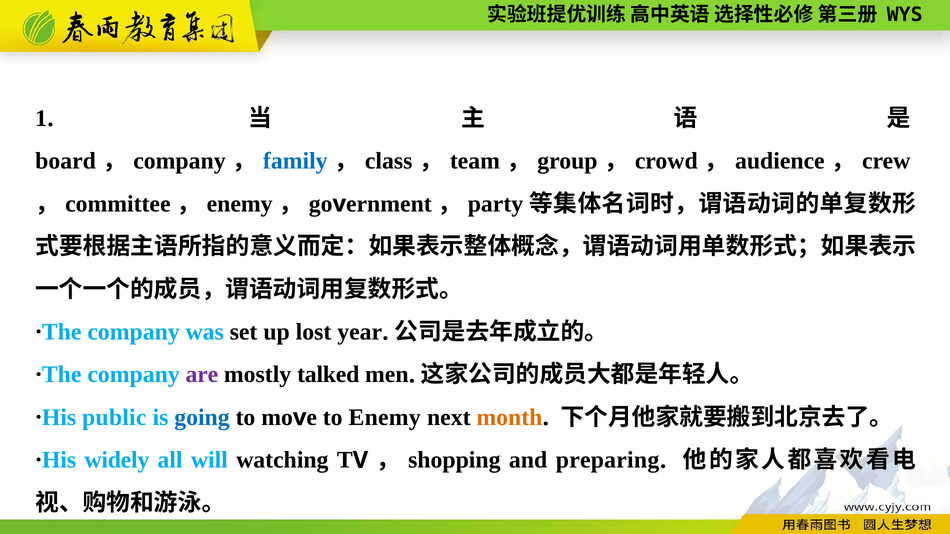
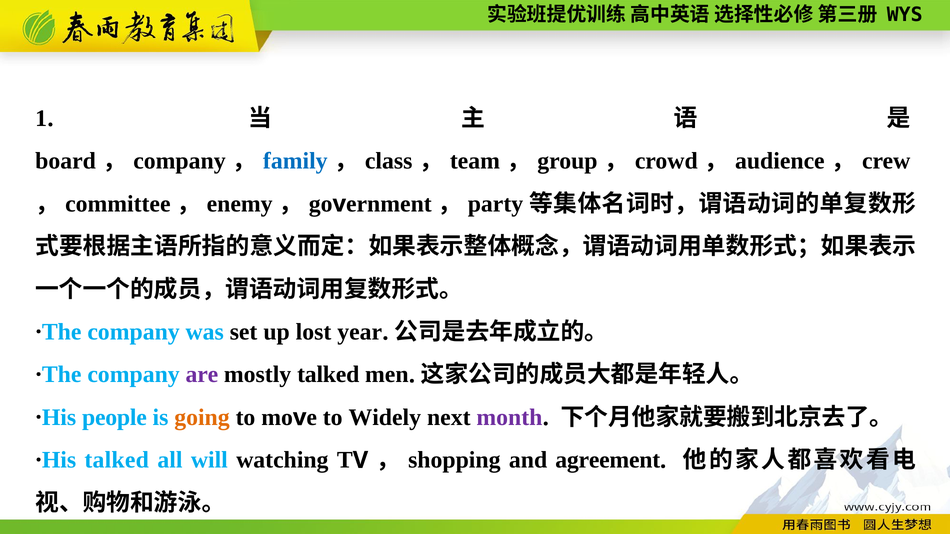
public: public -> people (114, 418)
going colour: blue -> orange (202, 418)
to Enemy: Enemy -> Widely (385, 418)
month colour: orange -> purple (509, 418)
widely: widely -> talked (117, 460)
preparing: preparing -> agreement (608, 460)
